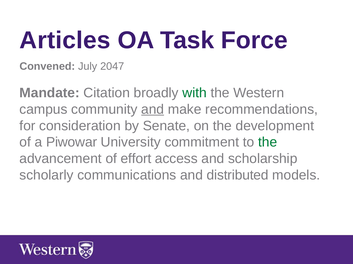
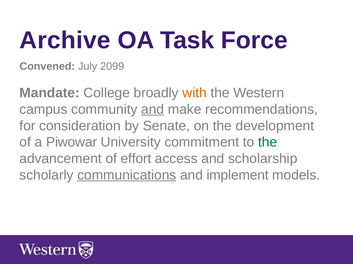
Articles: Articles -> Archive (65, 40)
2047: 2047 -> 2099 (112, 66)
Citation: Citation -> College (107, 93)
with colour: green -> orange (195, 93)
communications underline: none -> present (127, 176)
distributed: distributed -> implement (238, 176)
